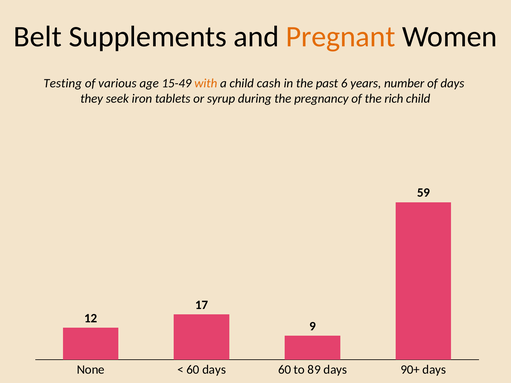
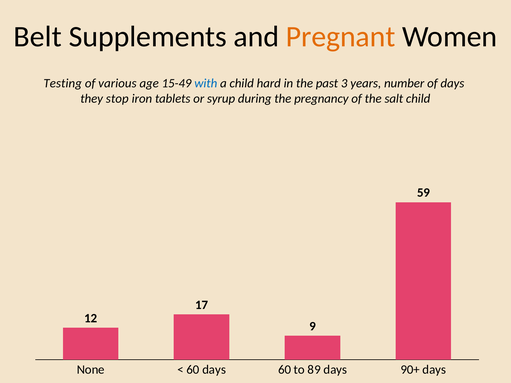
with colour: orange -> blue (206, 83)
cash: cash -> hard (269, 83)
6: 6 -> 3 (344, 83)
seek: seek -> stop (117, 99)
rich: rich -> salt (394, 99)
